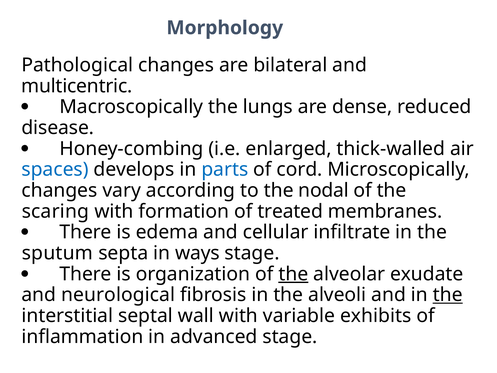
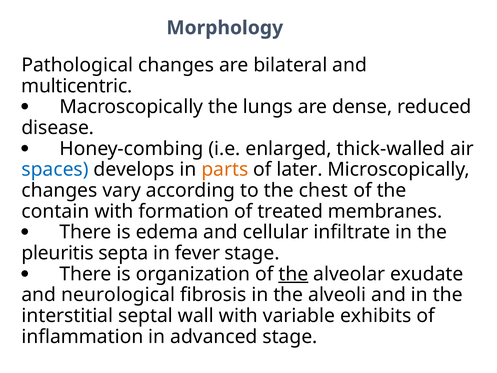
parts colour: blue -> orange (225, 169)
cord: cord -> later (300, 169)
nodal: nodal -> chest (323, 190)
scaring: scaring -> contain (55, 211)
sputum: sputum -> pleuritis (58, 253)
ways: ways -> fever (197, 253)
the underline: present -> none (448, 295)
